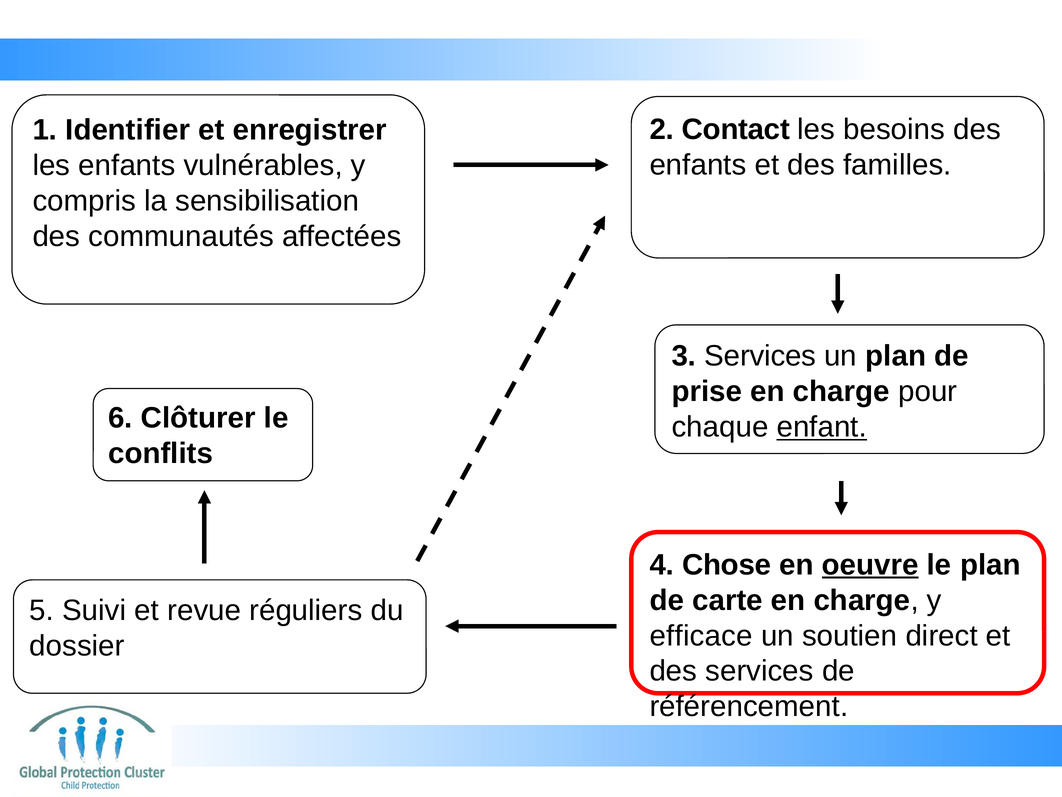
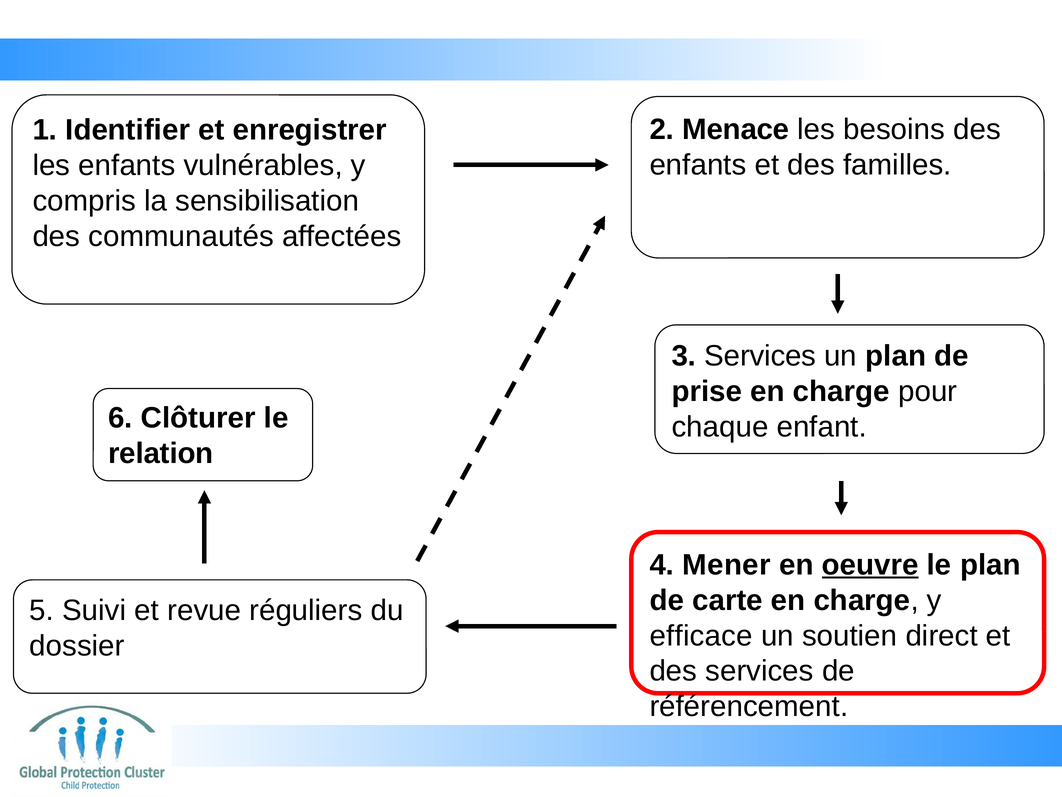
Contact: Contact -> Menace (736, 129)
enfant underline: present -> none (822, 427)
conflits: conflits -> relation (161, 453)
Chose: Chose -> Mener (726, 565)
